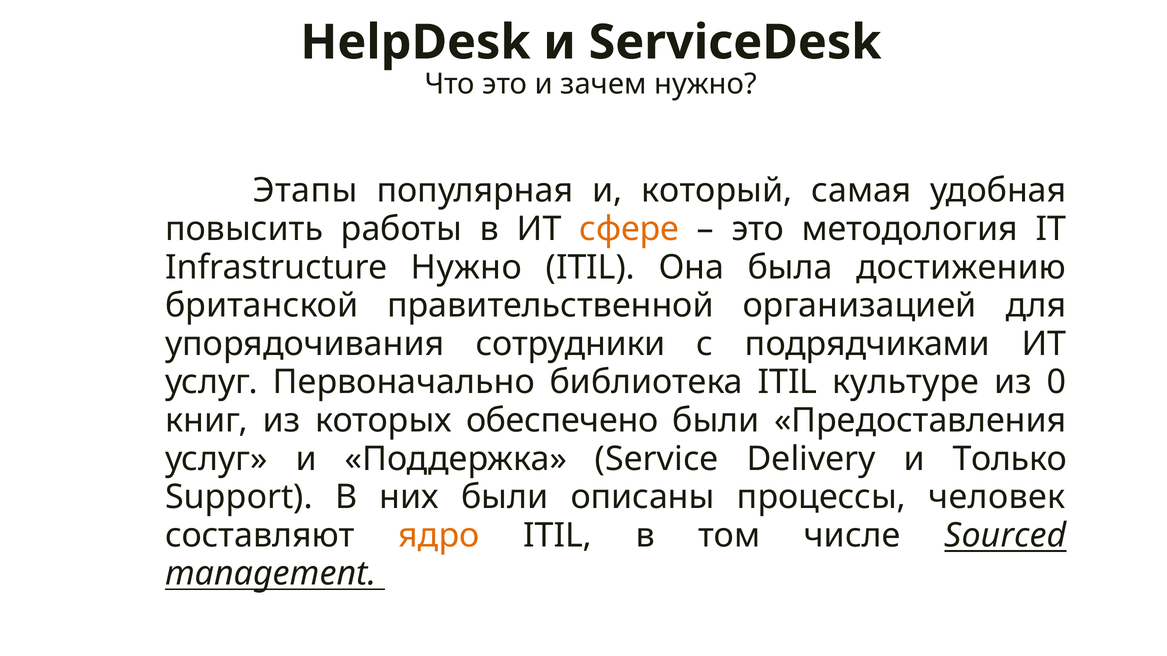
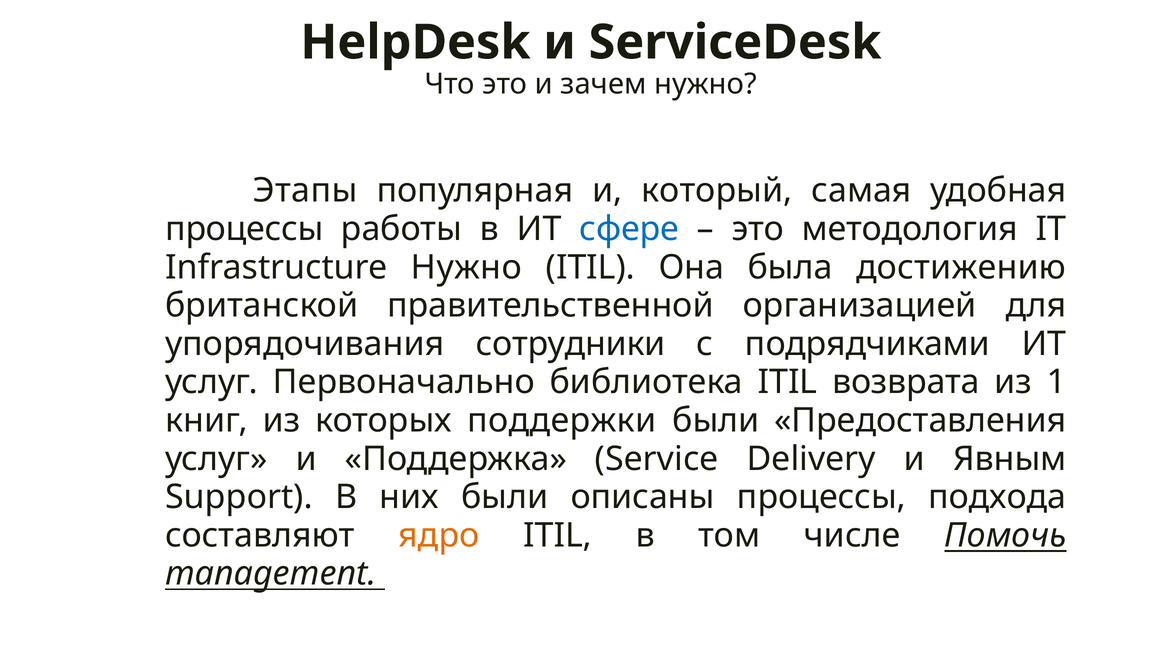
повысить: повысить -> процессы (244, 229)
сфере colour: orange -> blue (629, 229)
культуре: культуре -> возврата (906, 382)
0: 0 -> 1 (1056, 382)
обеспечено: обеспечено -> поддержки (562, 421)
Только: Только -> Явным (1010, 459)
человек: человек -> подхода (997, 497)
Sourced: Sourced -> Помочь (1006, 536)
